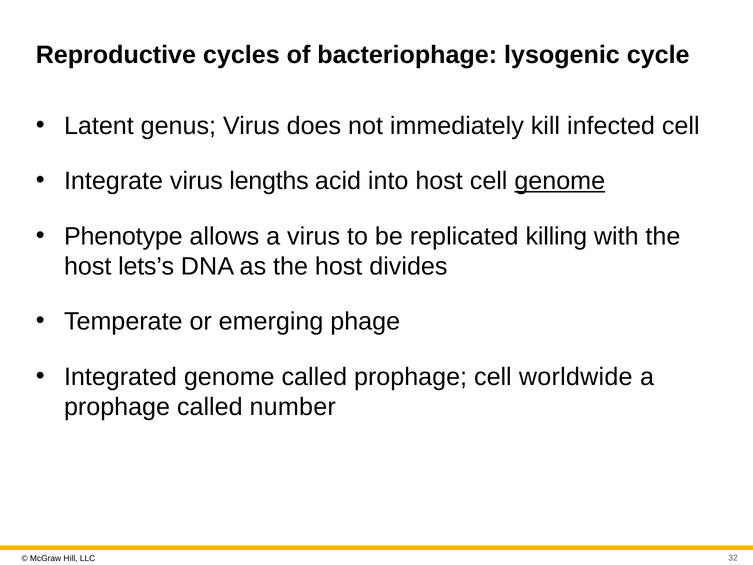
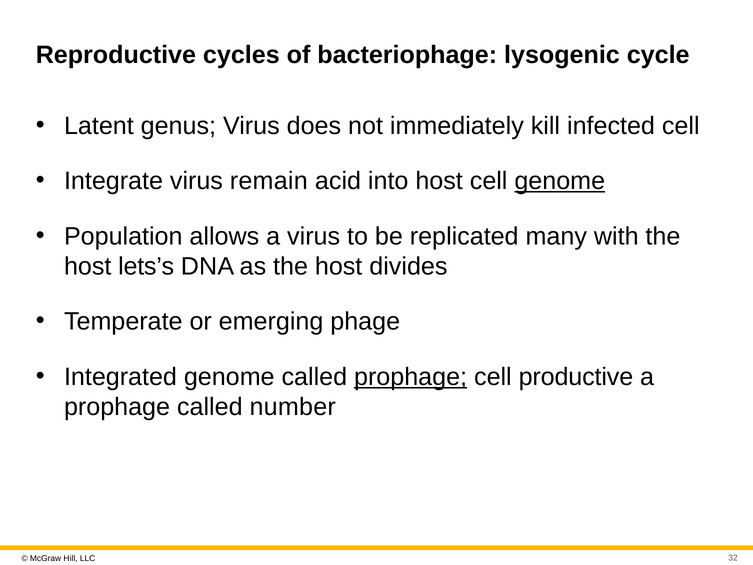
lengths: lengths -> remain (269, 181)
Phenotype: Phenotype -> Population (123, 236)
killing: killing -> many (556, 236)
prophage underline: none -> present (411, 377)
worldwide: worldwide -> productive (576, 377)
